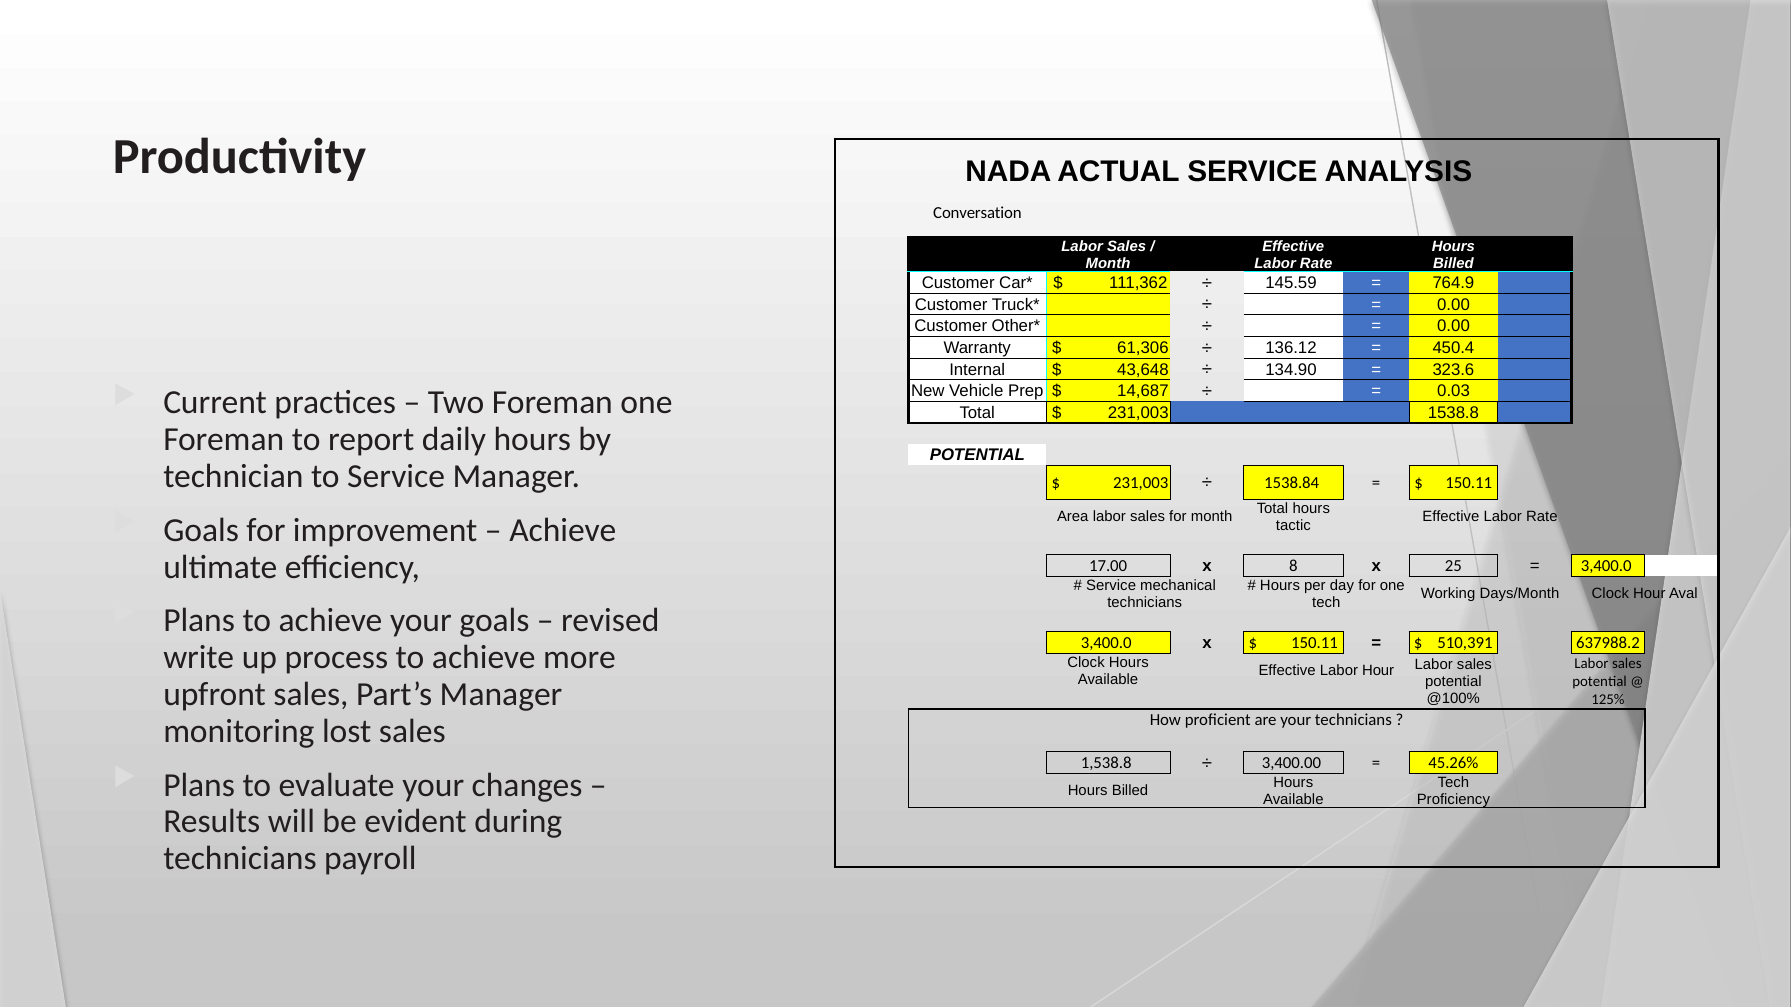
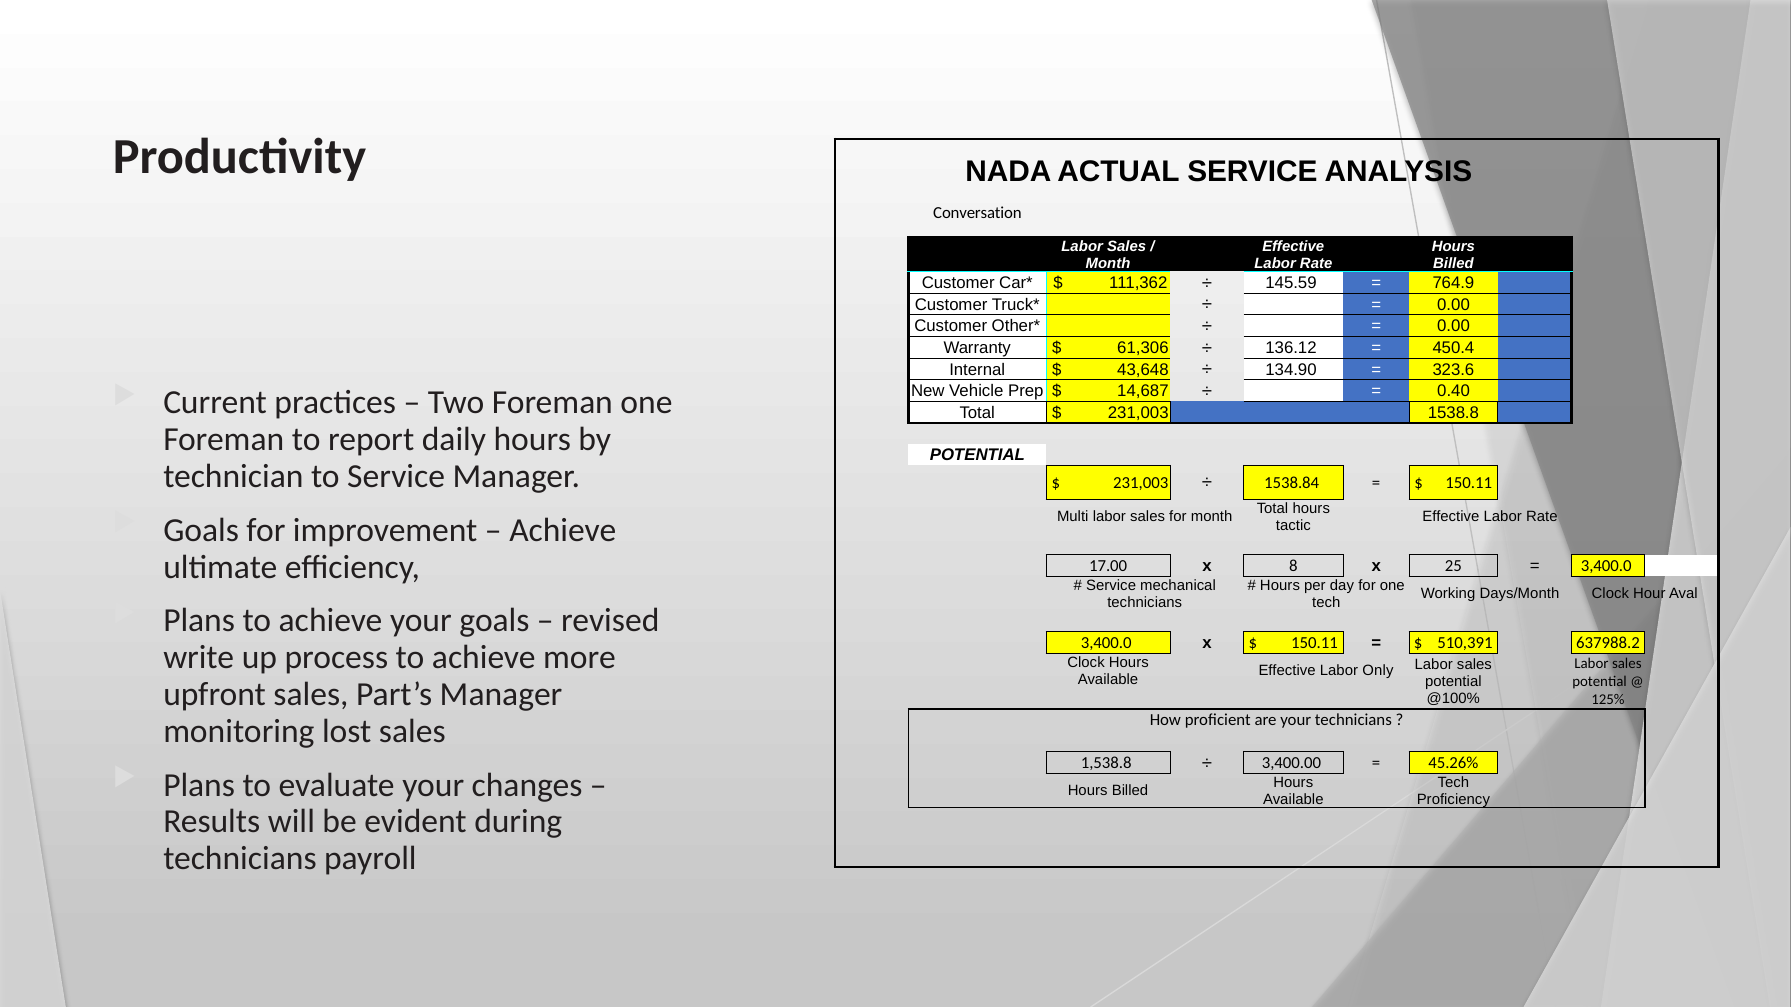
0.03: 0.03 -> 0.40 (1454, 391)
Area: Area -> Multi (1073, 517)
Labor Hour: Hour -> Only (1378, 671)
